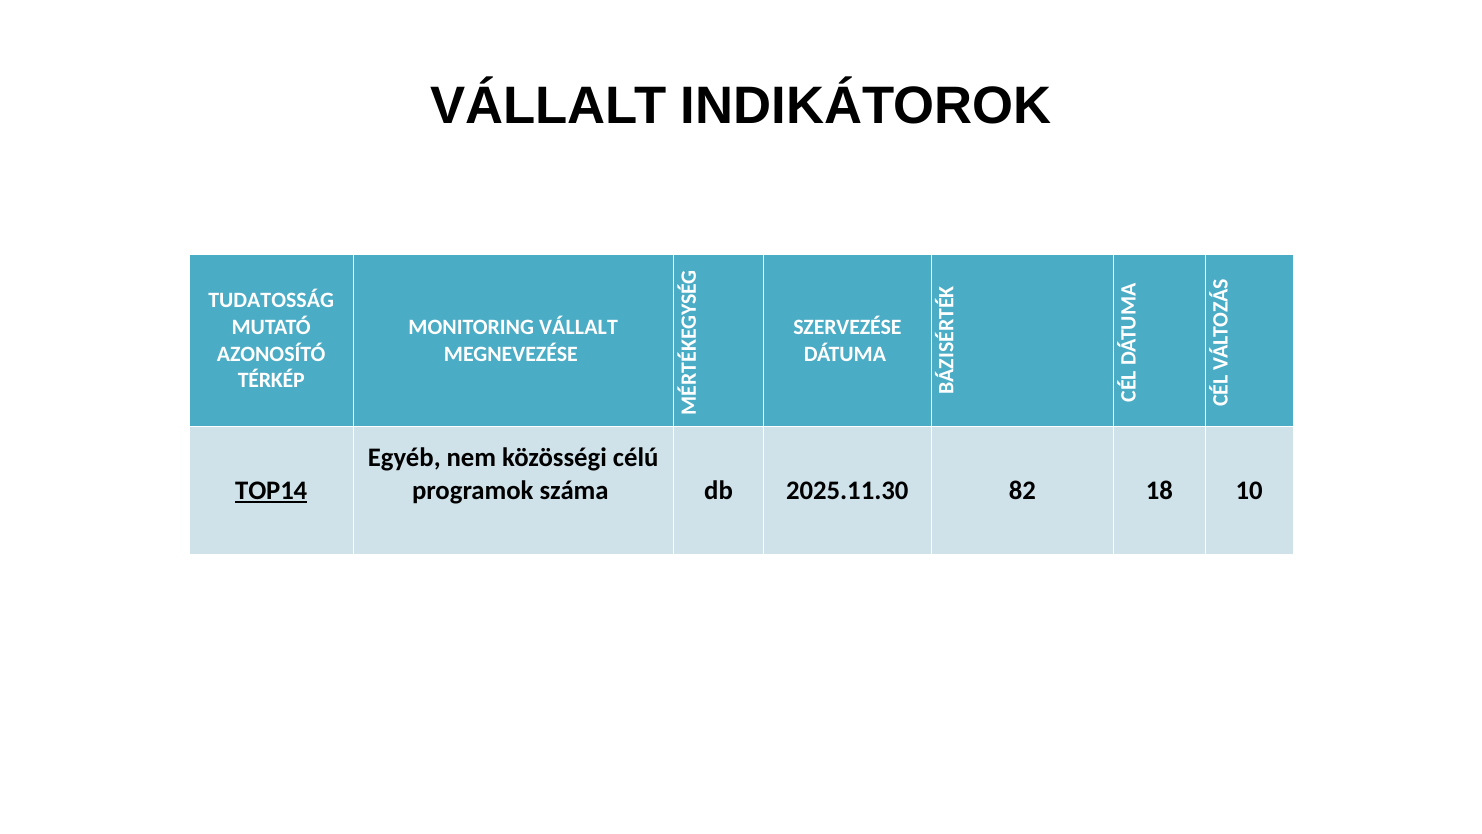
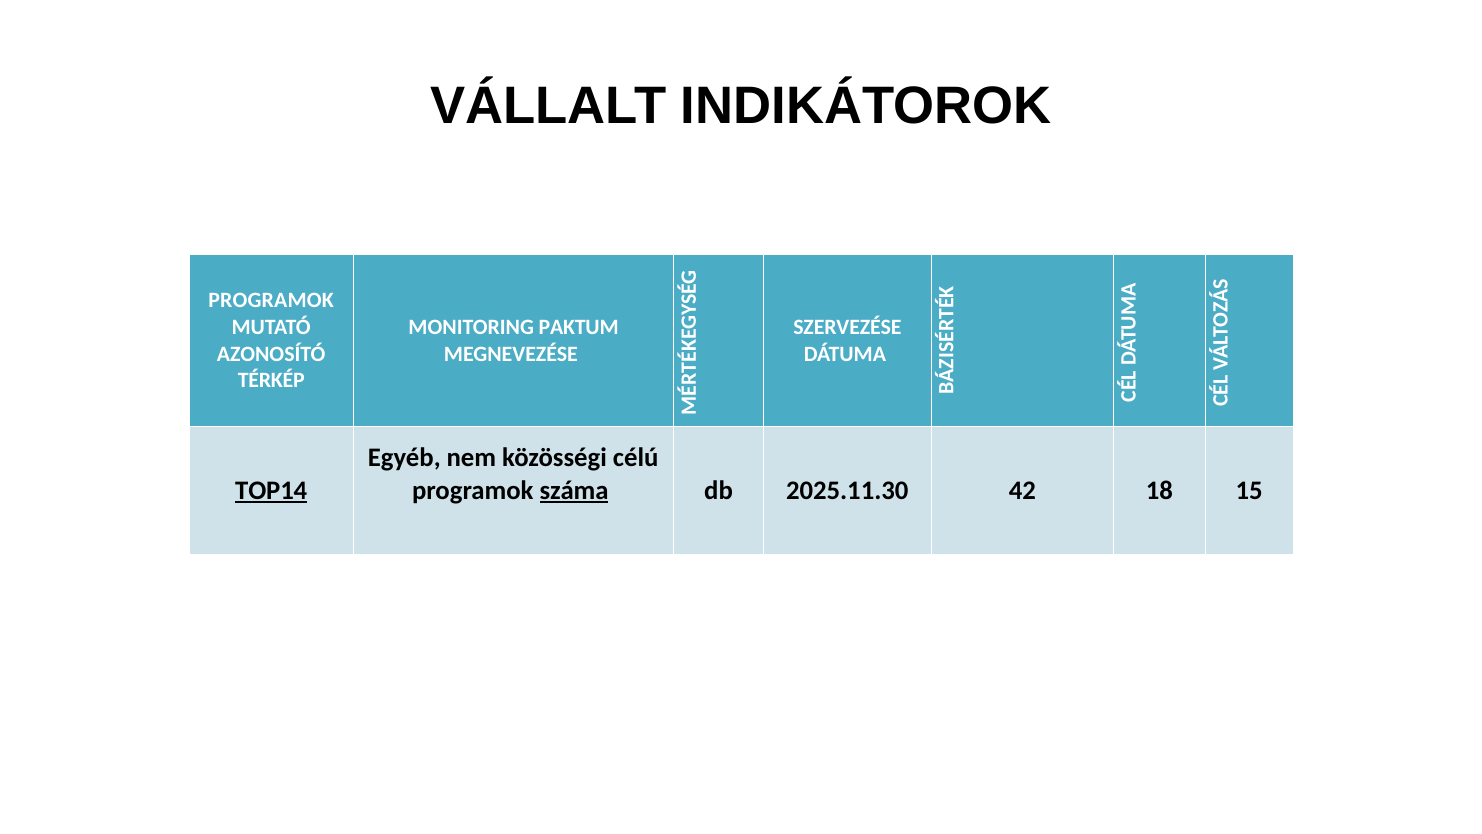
TUDATOSSÁG: TUDATOSSÁG -> PROGRAMOK (271, 300)
MONITORING VÁLLALT: VÁLLALT -> PAKTUM (579, 327)
száma underline: none -> present (574, 491)
82: 82 -> 42 (1022, 491)
10: 10 -> 15 (1249, 491)
